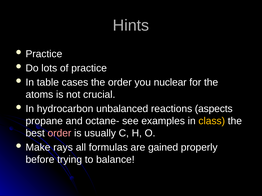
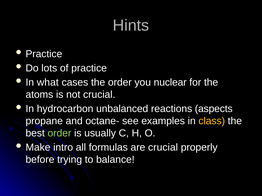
table: table -> what (48, 83)
order colour: pink -> light green (59, 134)
rays: rays -> intro (63, 148)
are gained: gained -> crucial (163, 148)
